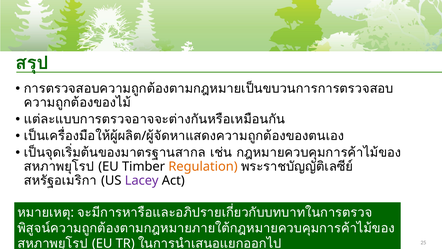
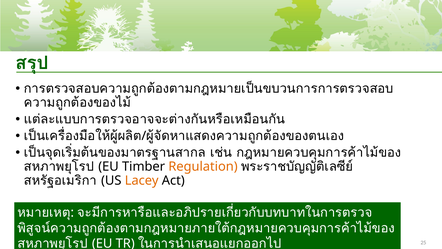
Lacey colour: purple -> orange (142, 180)
